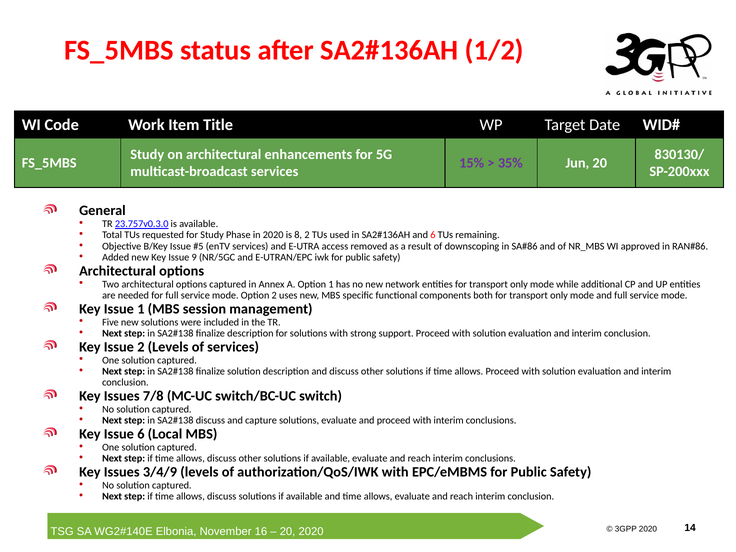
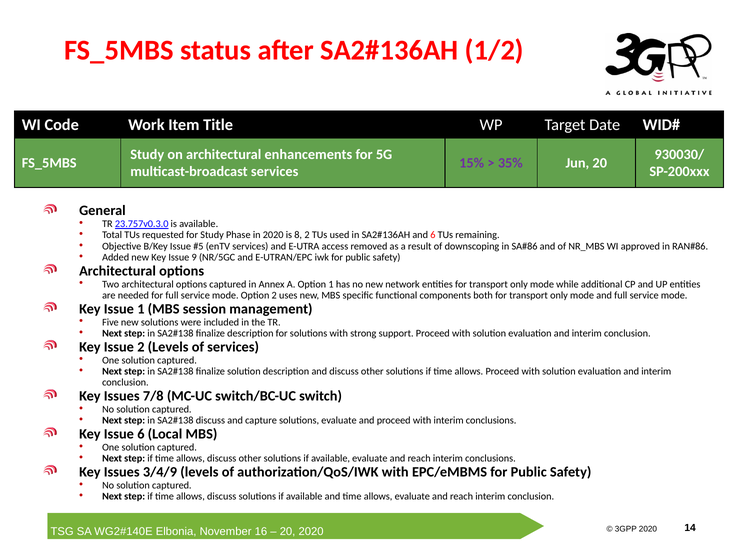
830130/: 830130/ -> 930030/ (679, 154)
